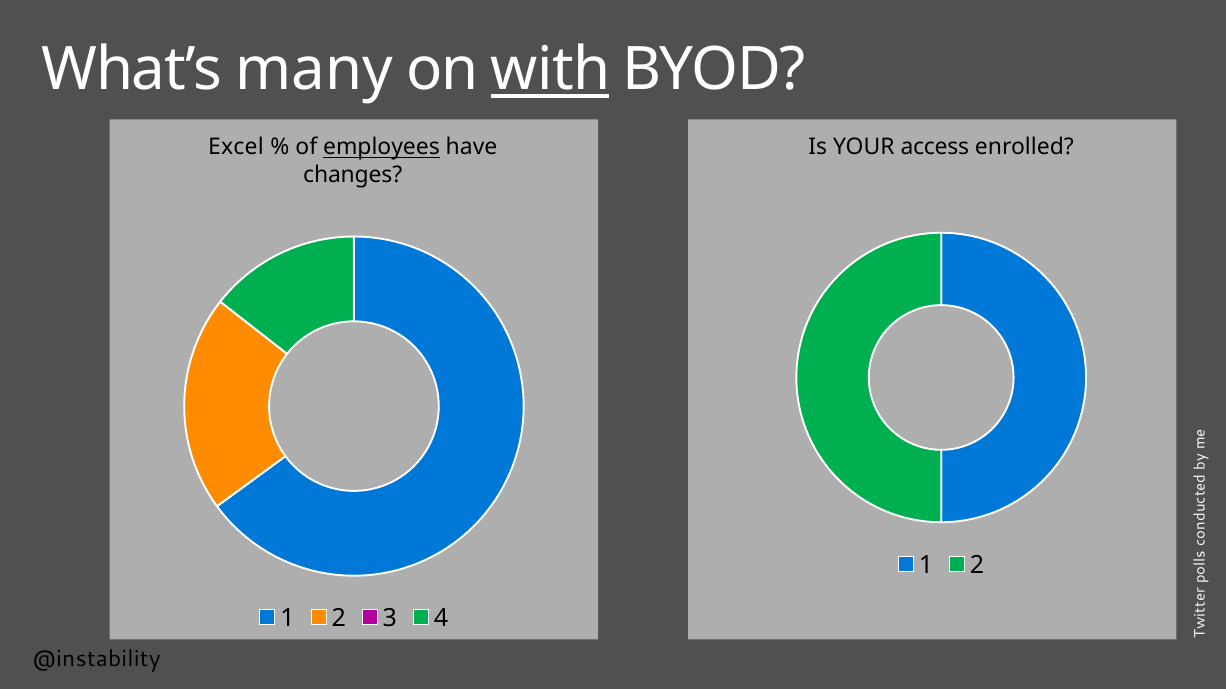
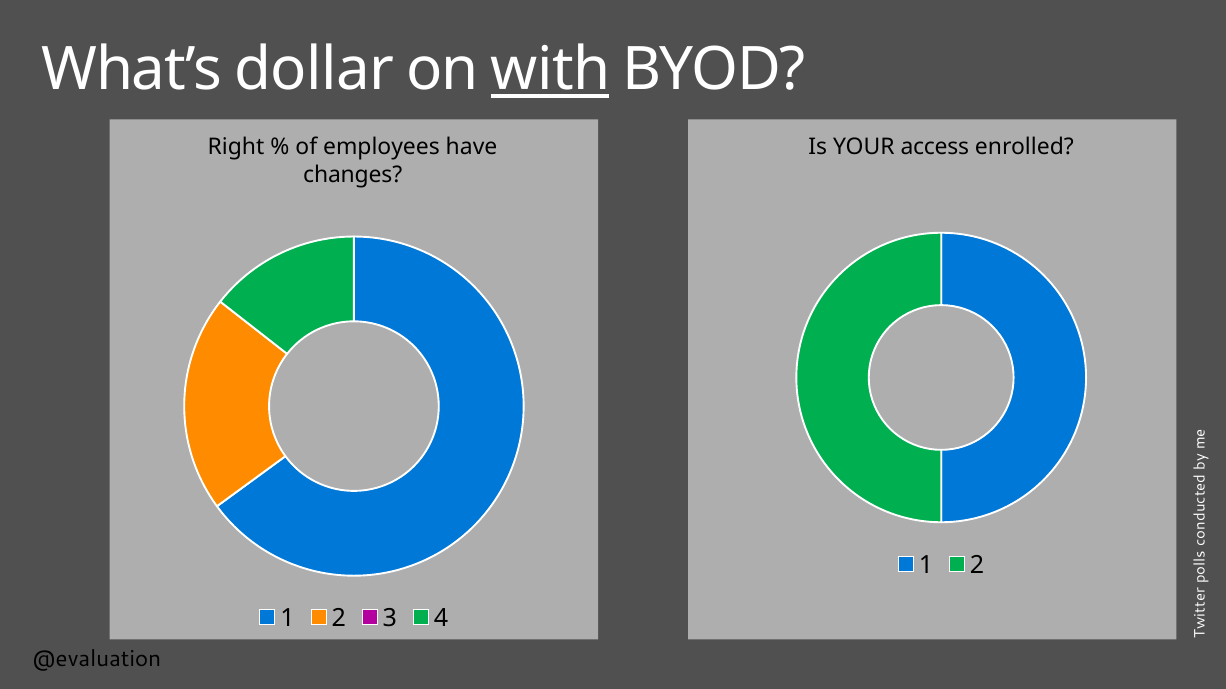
many: many -> dollar (314, 70)
Excel: Excel -> Right (236, 147)
employees underline: present -> none (381, 147)
@instability: @instability -> @evaluation (97, 659)
